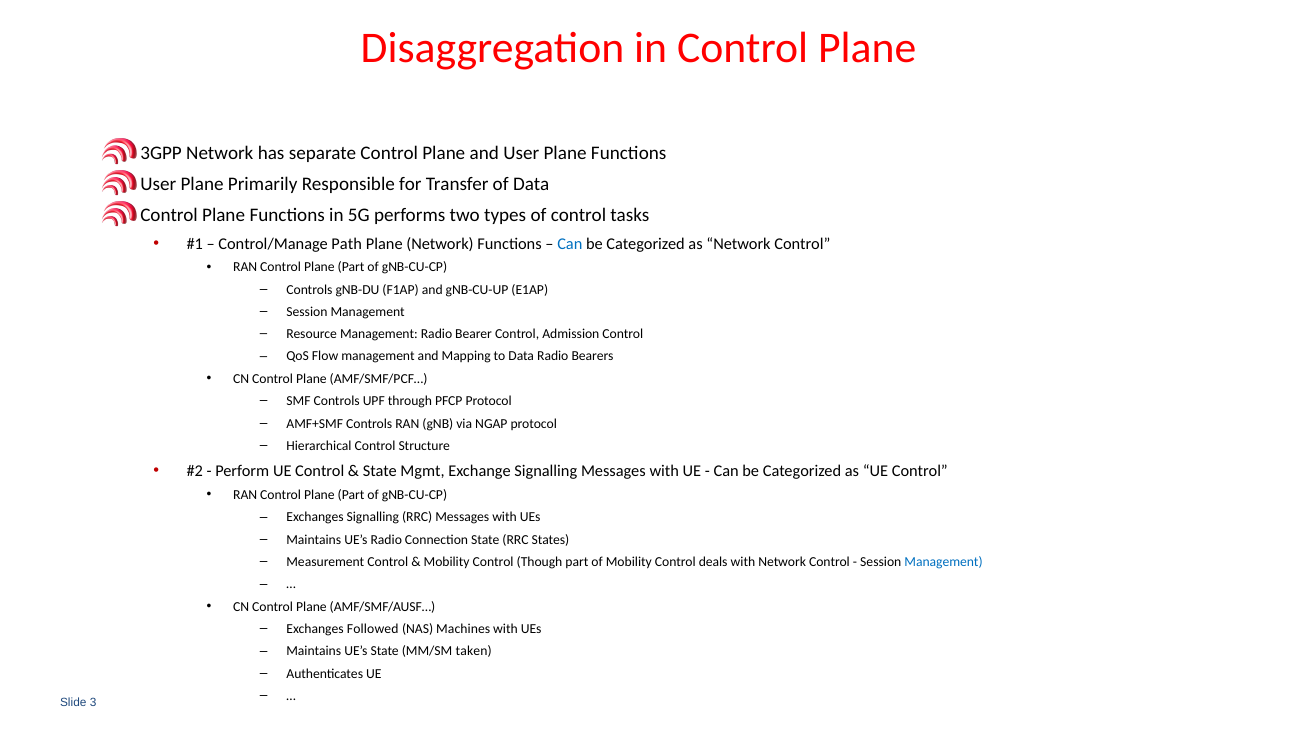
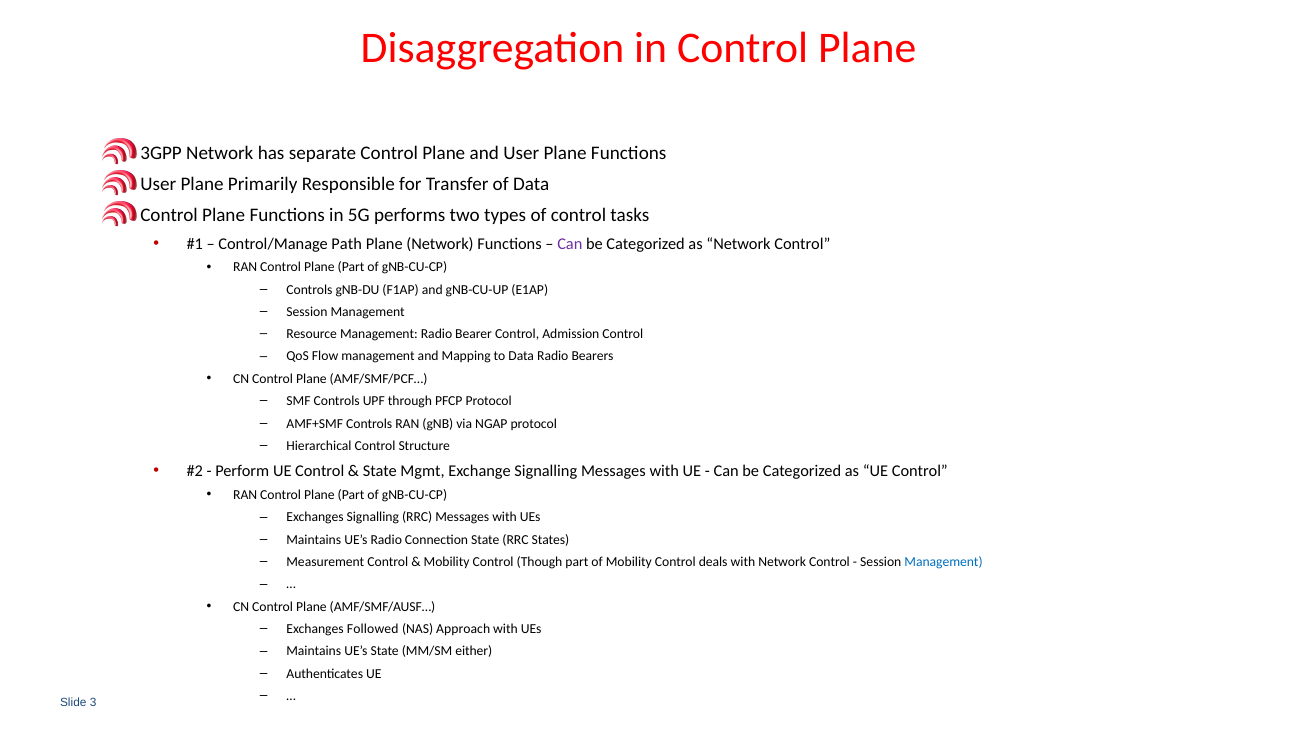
Can colour: blue -> purple (570, 243)
Machines: Machines -> Approach (463, 629)
taken: taken -> either (474, 651)
